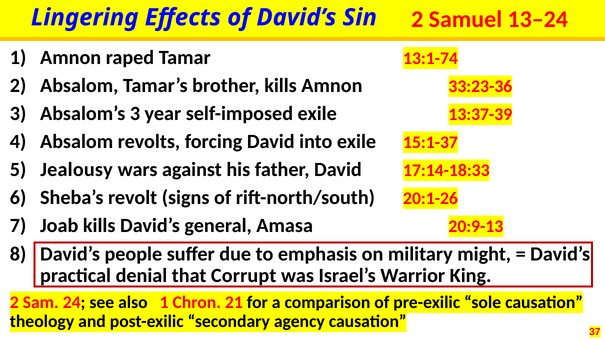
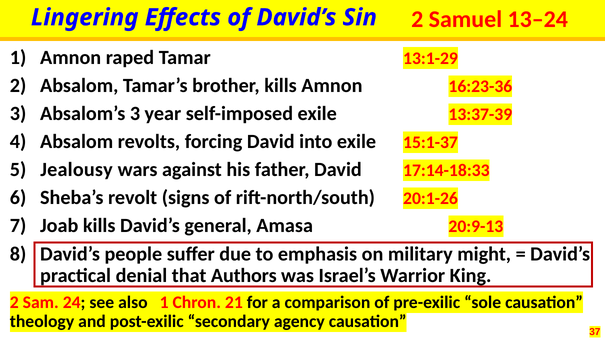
13:1-74: 13:1-74 -> 13:1-29 (431, 58)
33:23-36: 33:23-36 -> 16:23-36 (480, 86)
Corrupt: Corrupt -> Authors (244, 276)
